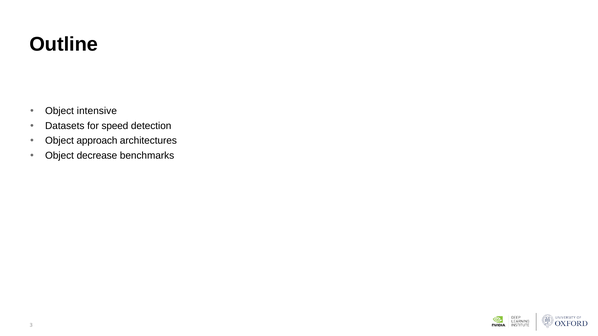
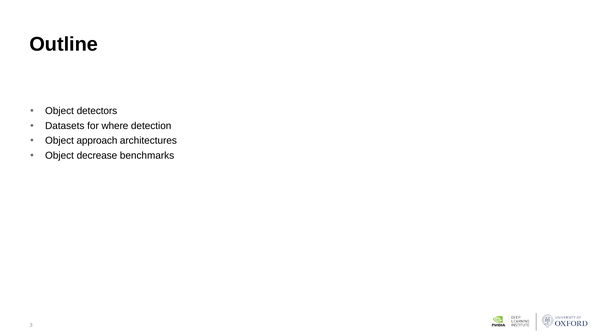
intensive: intensive -> detectors (97, 111)
speed: speed -> where (115, 126)
